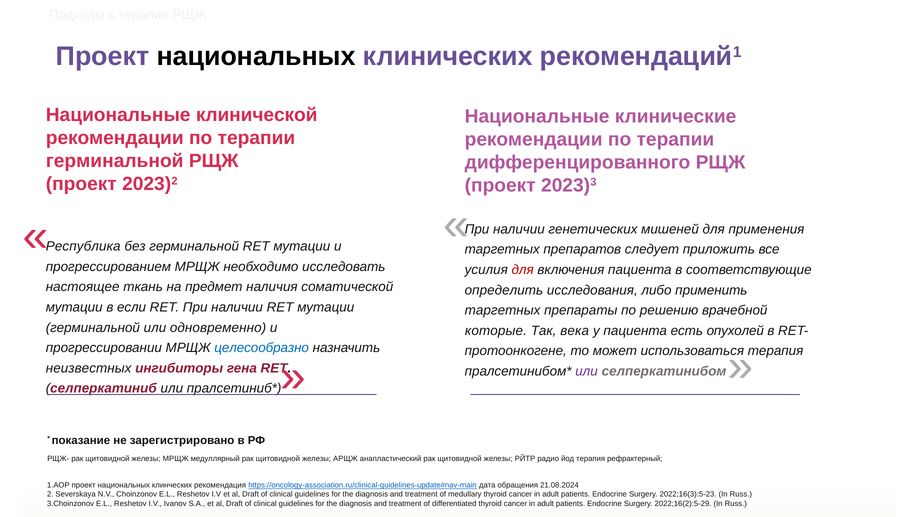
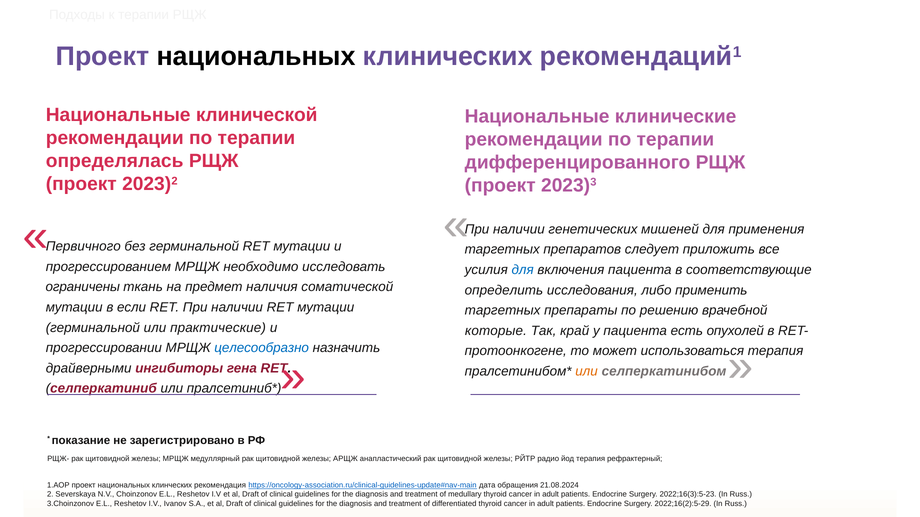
герминальной: герминальной -> определялась (115, 161)
Республика: Республика -> Первичного (83, 247)
для colour: red -> blue (523, 270)
настоящее: настоящее -> ограничены (83, 287)
одновременно: одновременно -> практические (218, 328)
века: века -> край (575, 331)
неизвестных: неизвестных -> драйверными (89, 369)
или colour: purple -> orange (587, 372)
